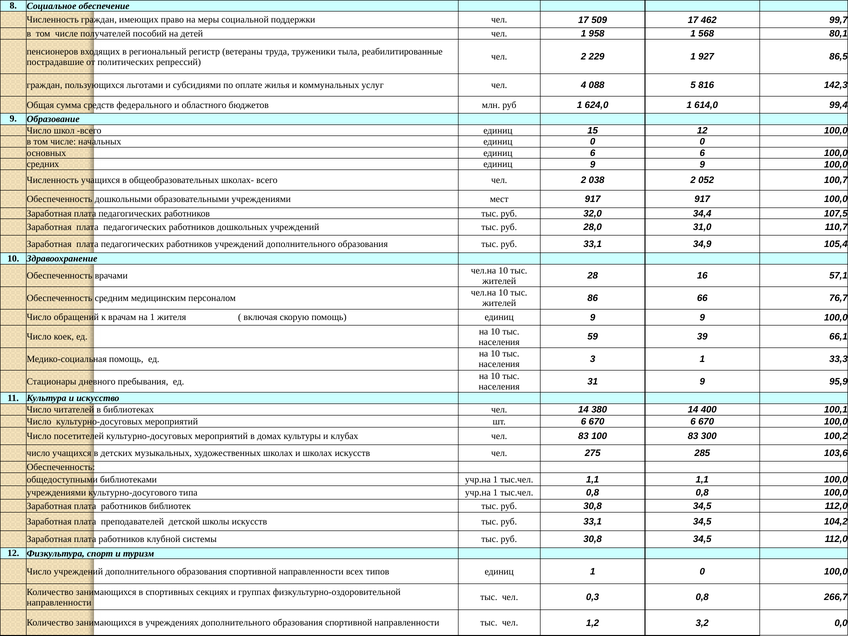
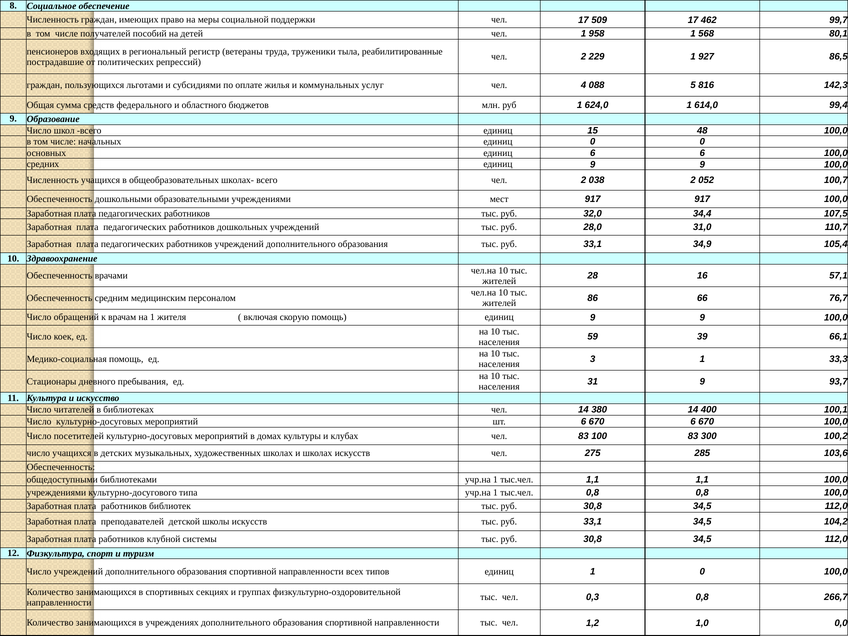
15 12: 12 -> 48 (702, 131)
95,9: 95,9 -> 93,7 (838, 382)
3,2: 3,2 -> 1,0 (702, 623)
